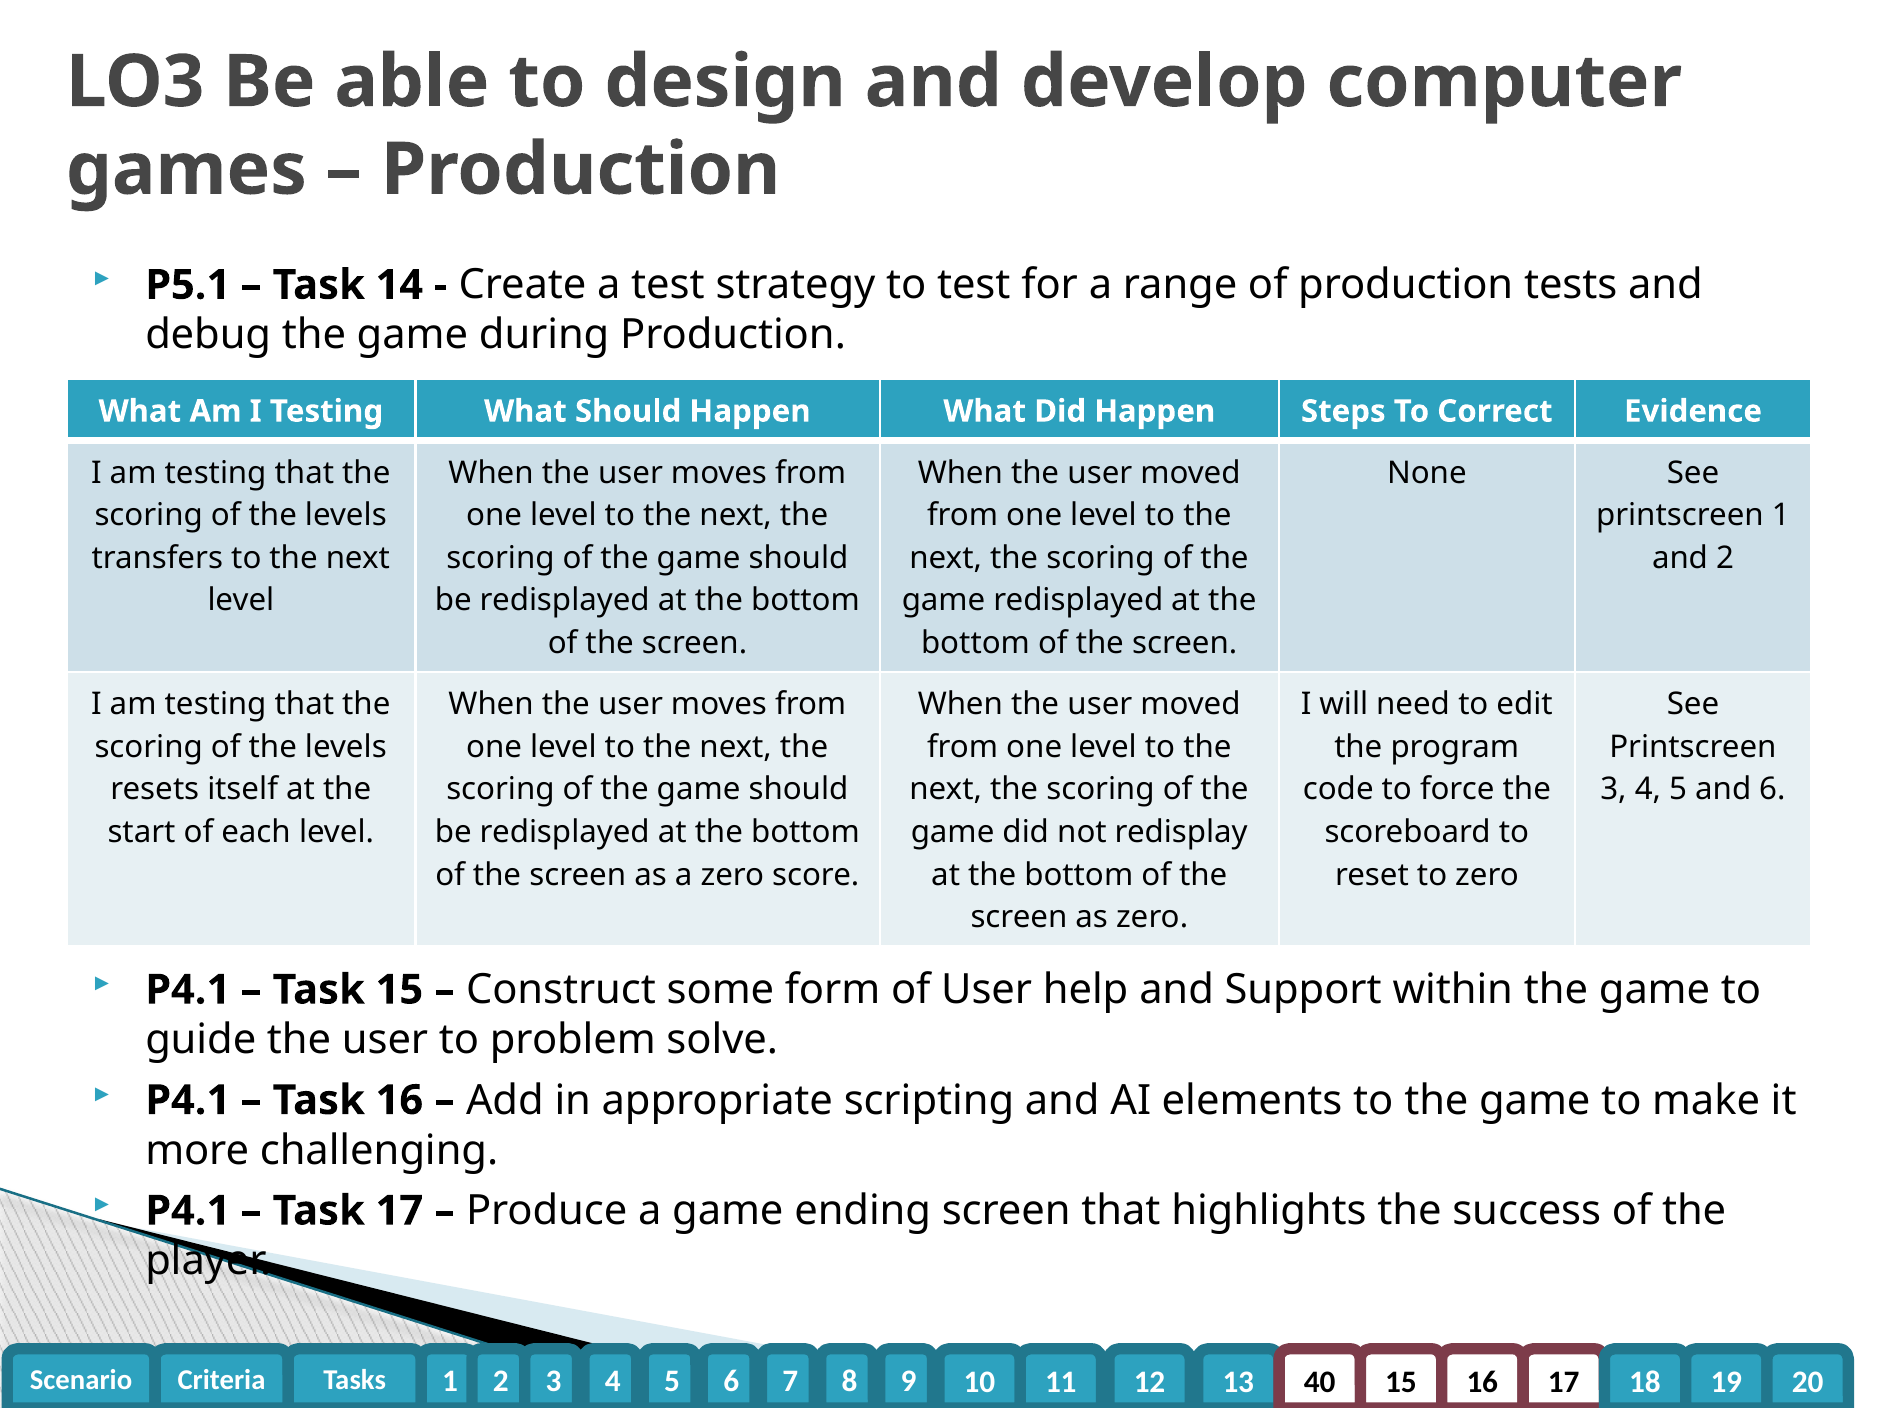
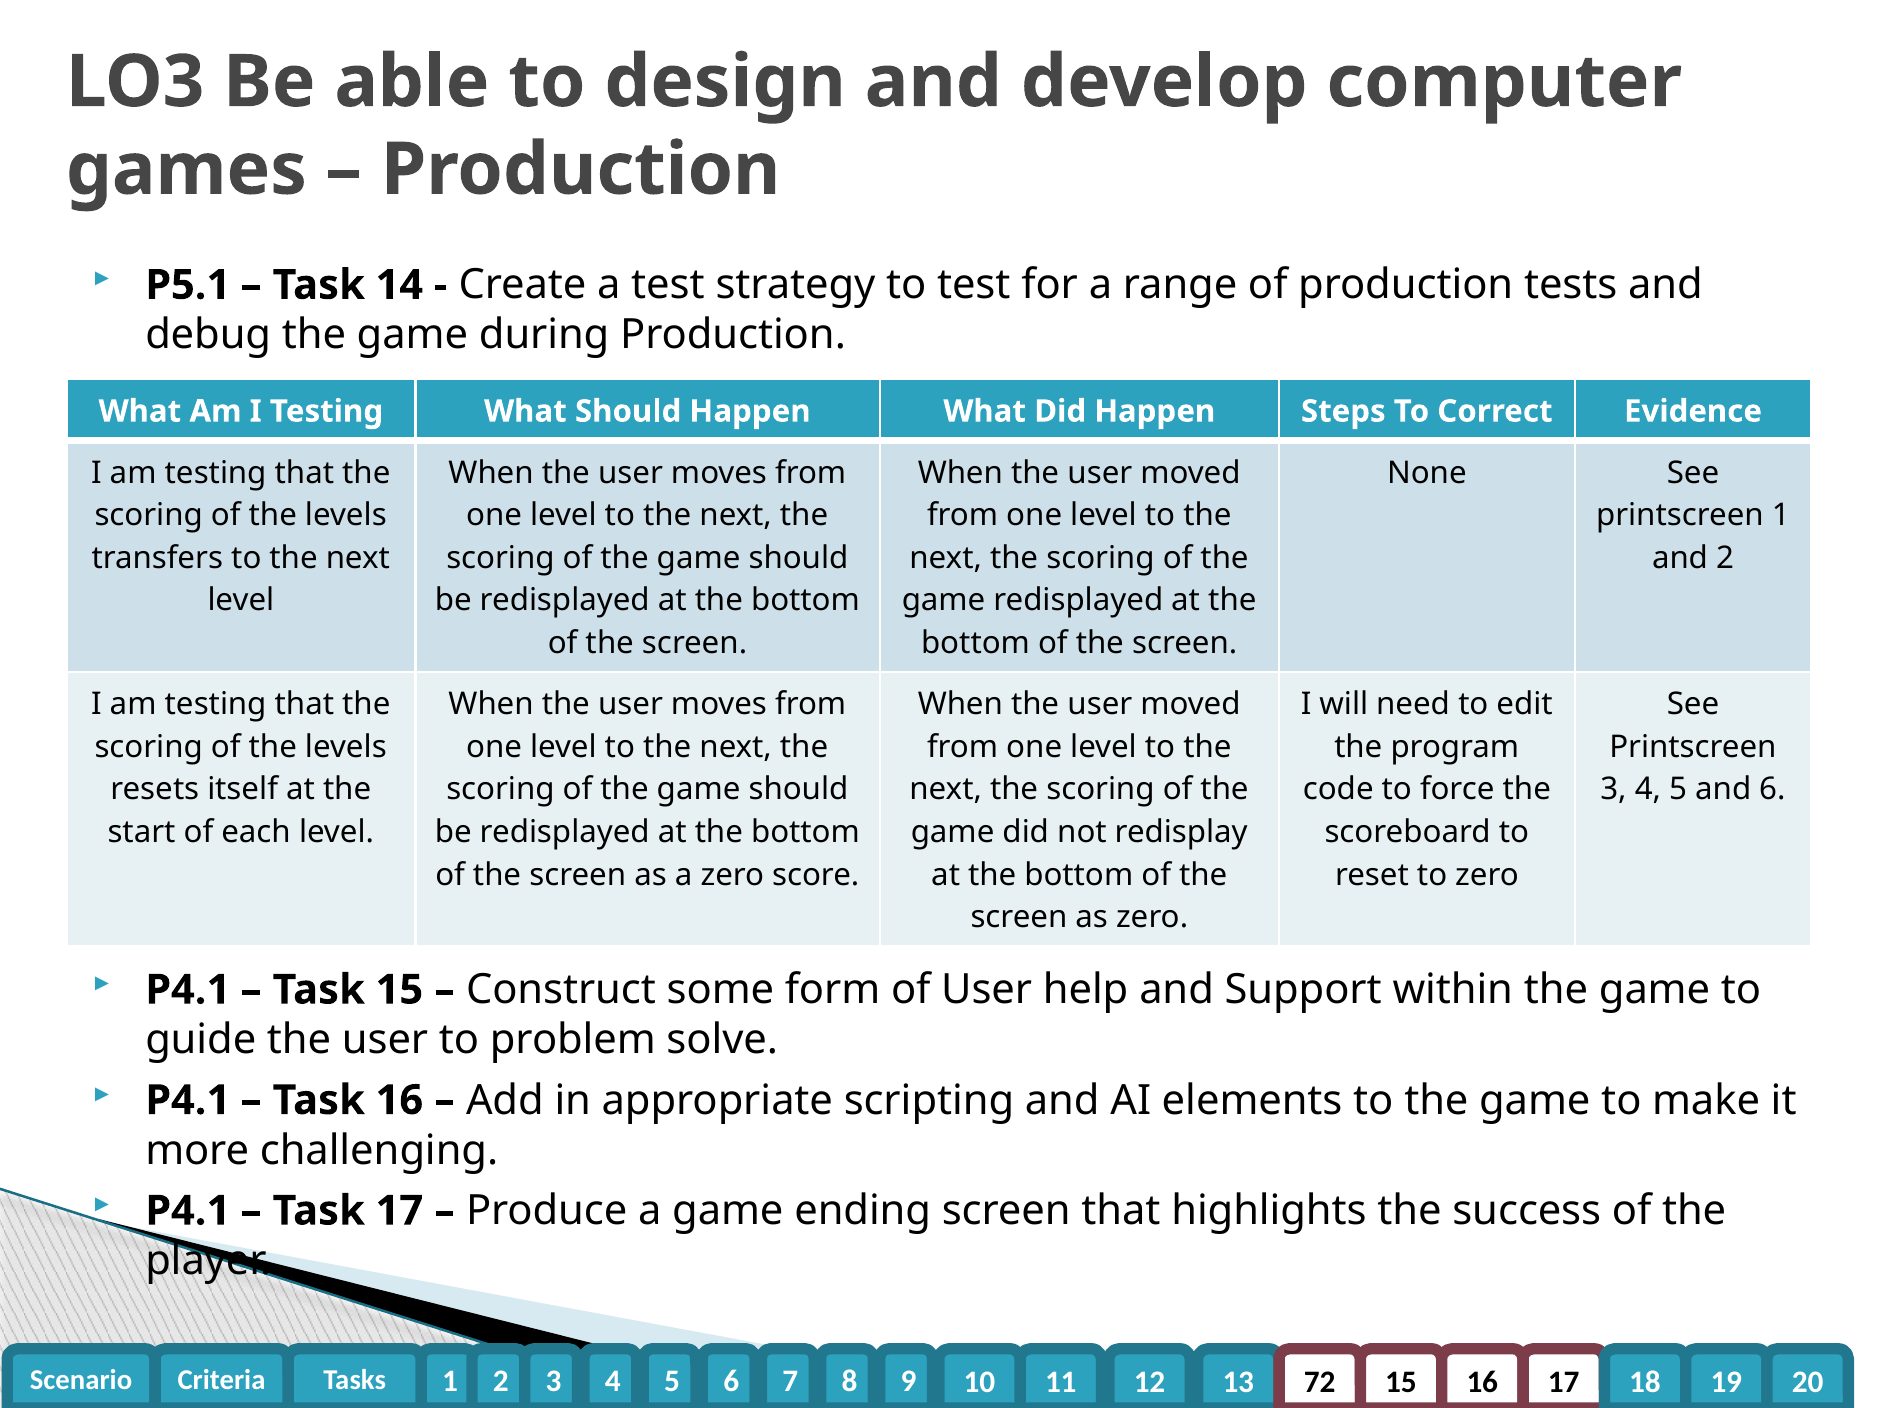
40: 40 -> 72 (1320, 1382)
